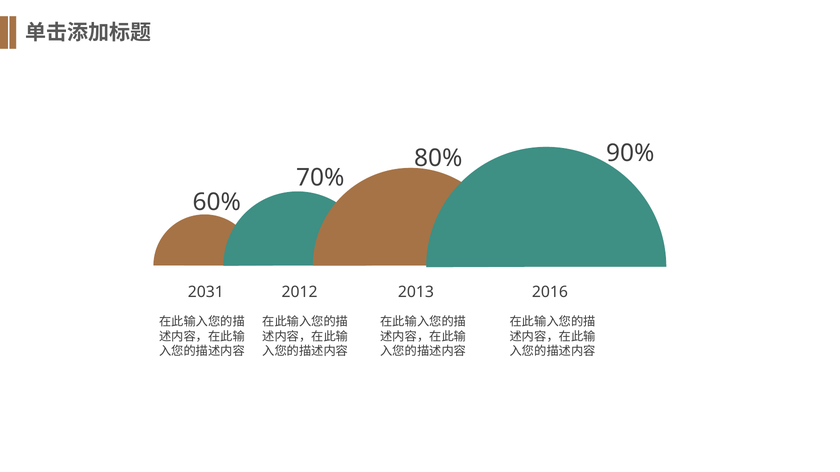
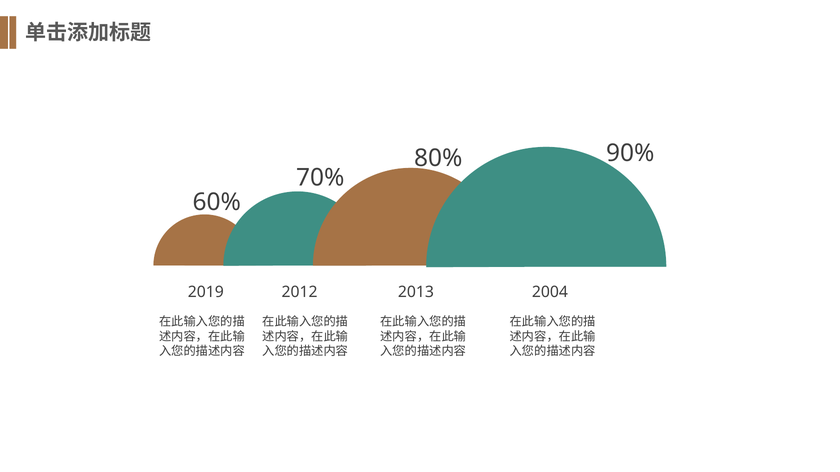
2031: 2031 -> 2019 (206, 292)
2016: 2016 -> 2004 (550, 292)
